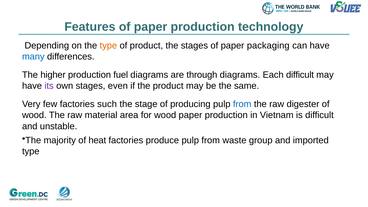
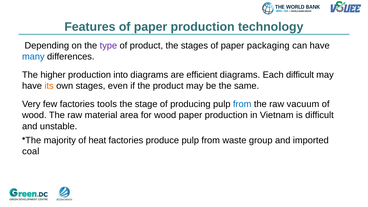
type colour: orange -> purple (108, 46)
fuel: fuel -> into (121, 75)
through: through -> efficient (202, 75)
its colour: purple -> orange (49, 86)
such: such -> tools (107, 104)
digester: digester -> vacuum (303, 104)
type: type -> coal (31, 151)
